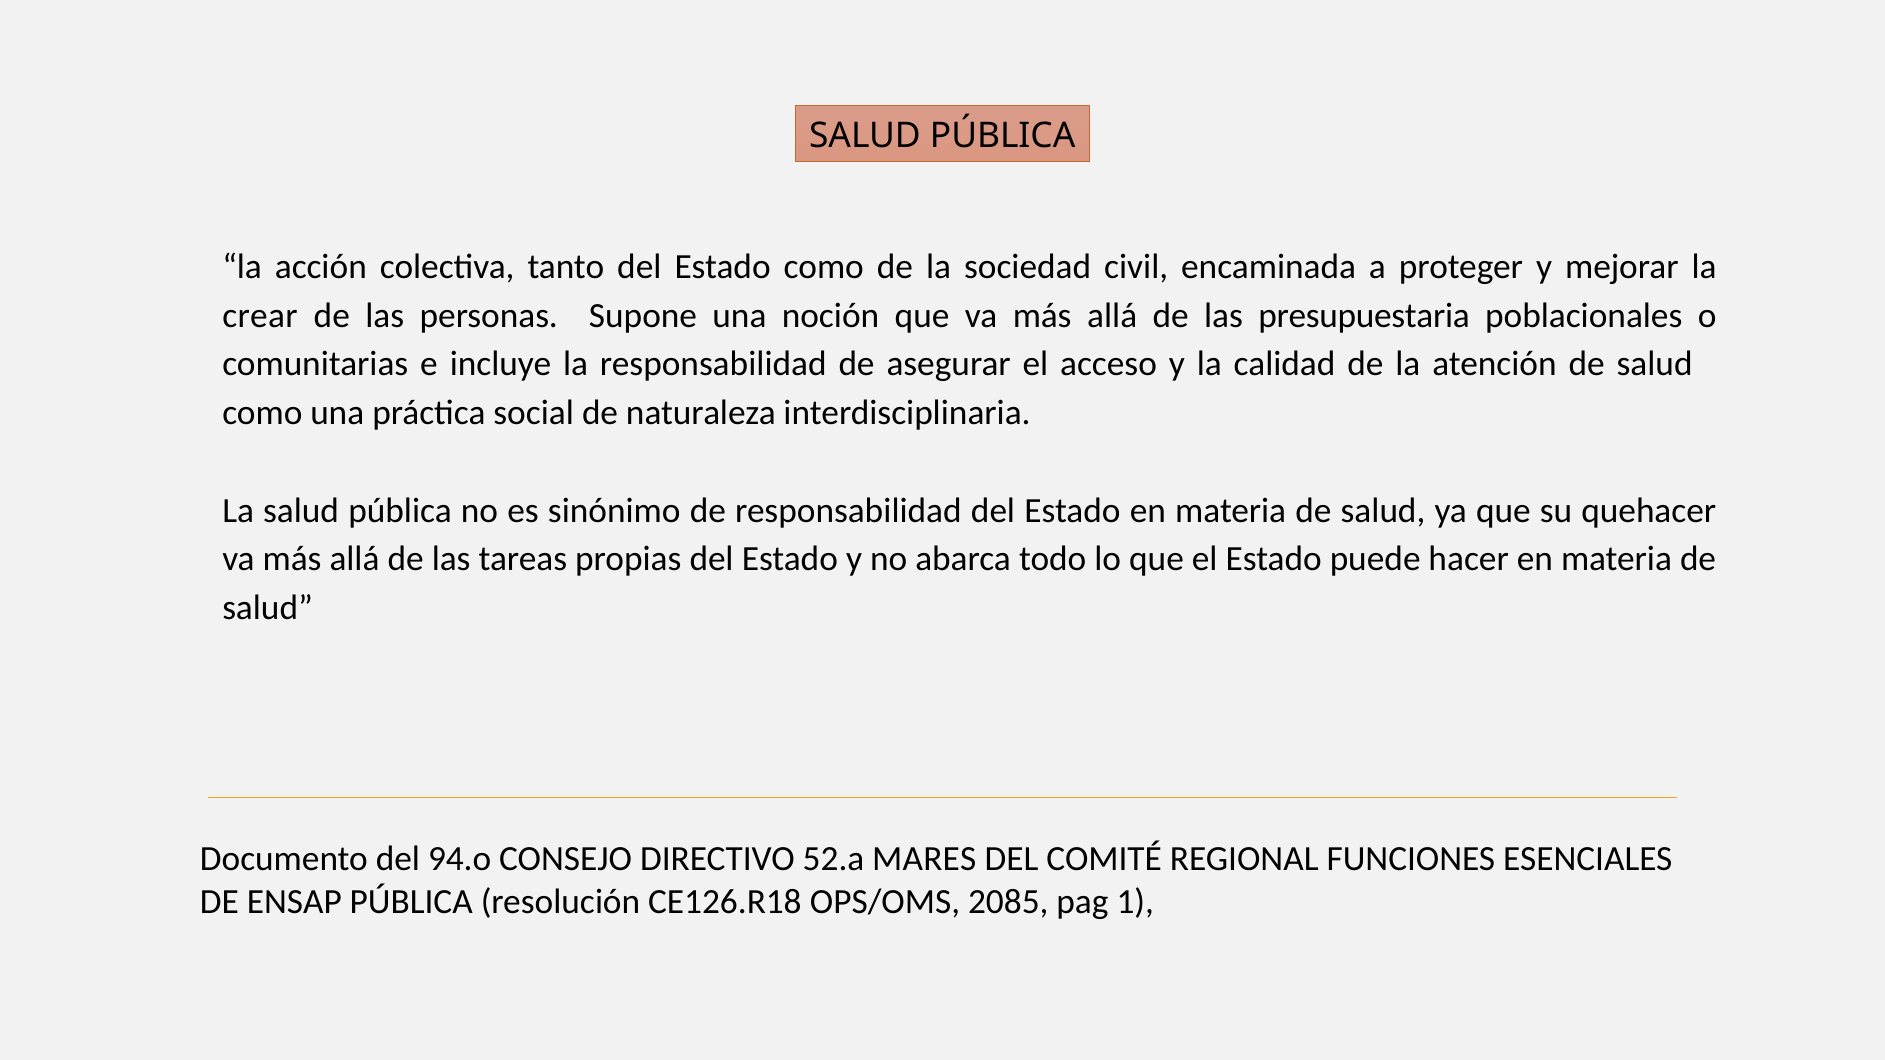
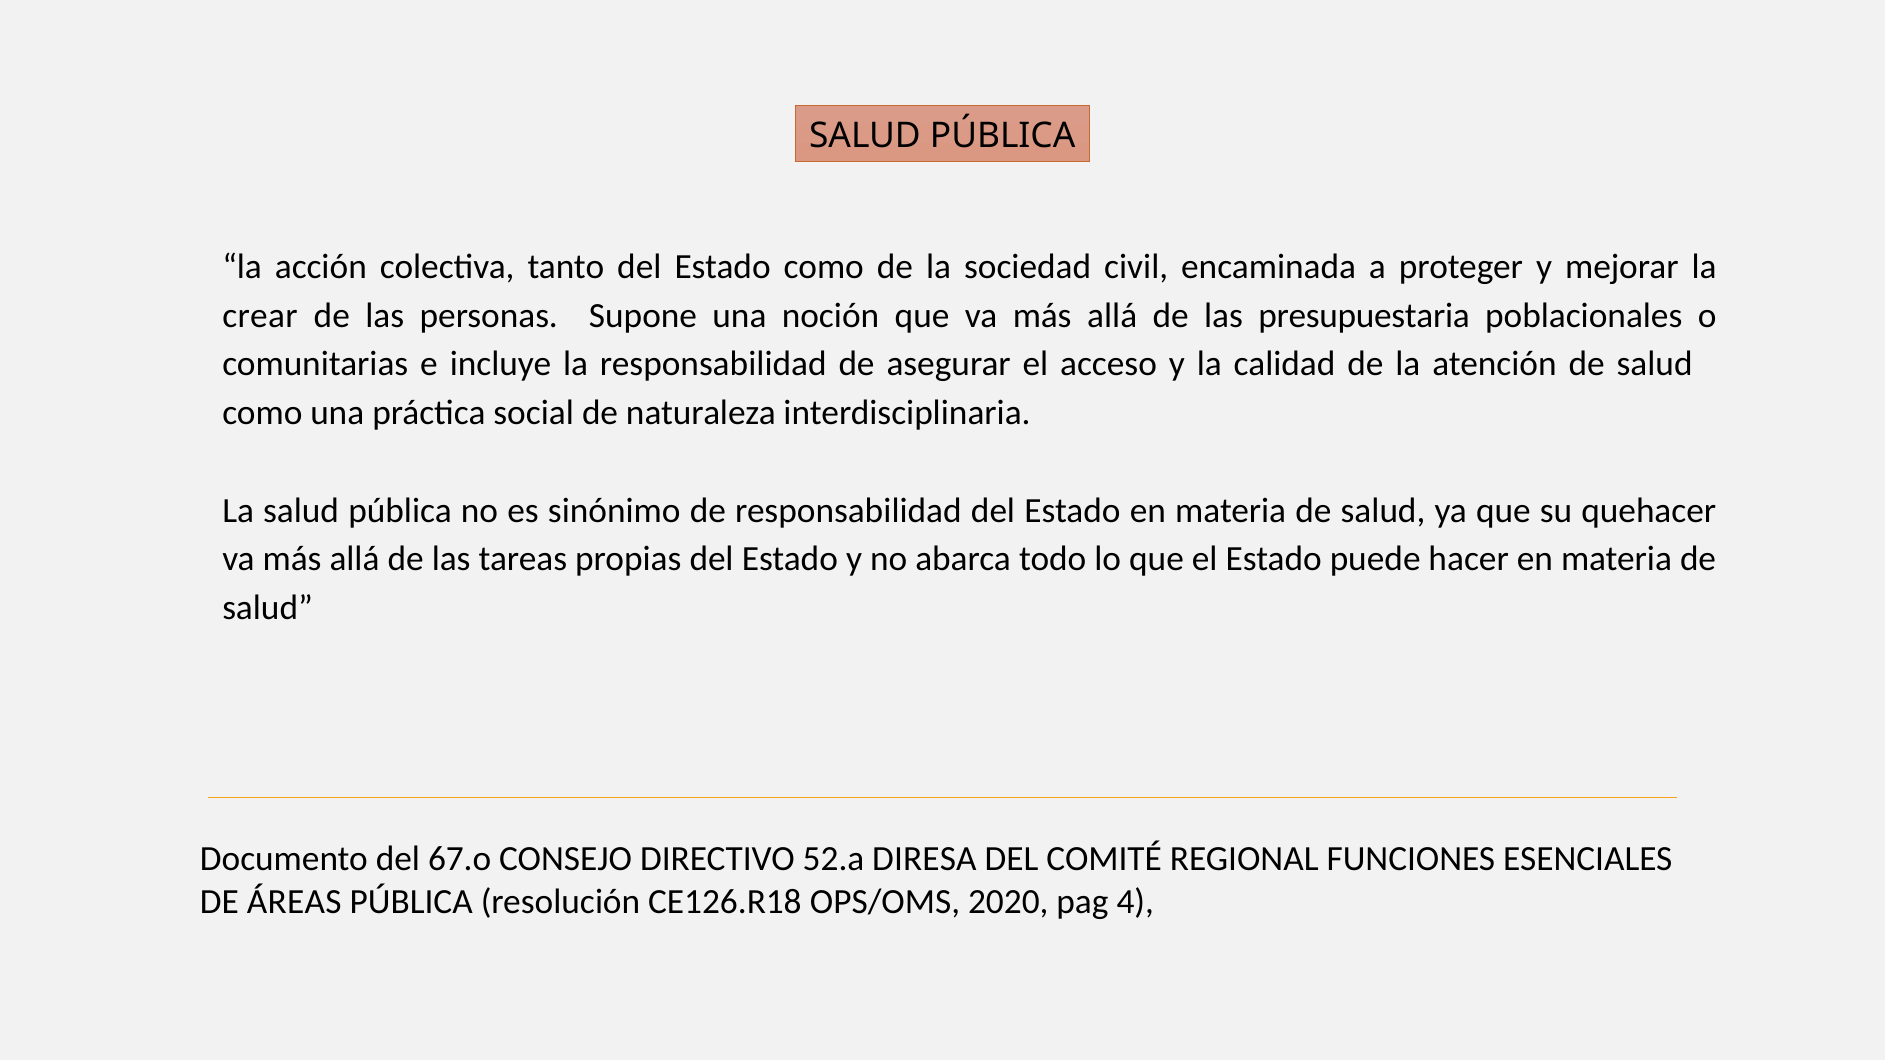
94.o: 94.o -> 67.o (460, 859)
MARES: MARES -> DIRESA (924, 859)
ENSAP: ENSAP -> ÁREAS (294, 902)
2085: 2085 -> 2020 (1008, 902)
1: 1 -> 4 (1135, 902)
